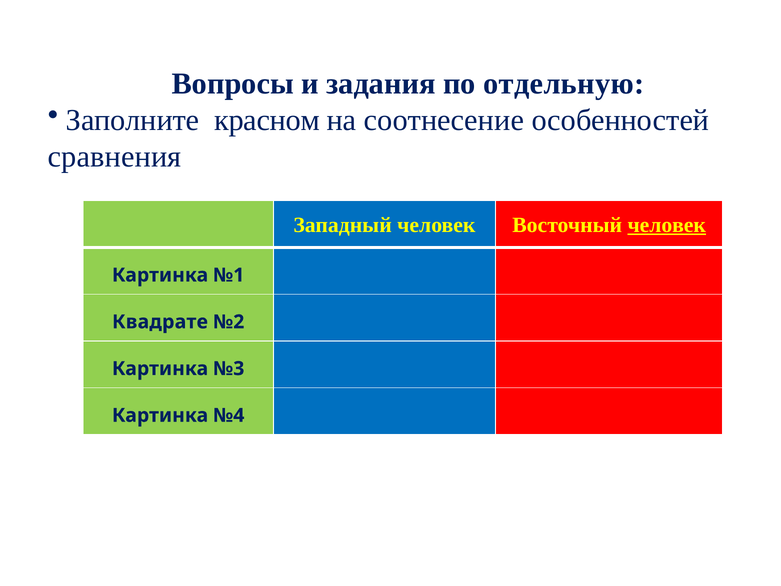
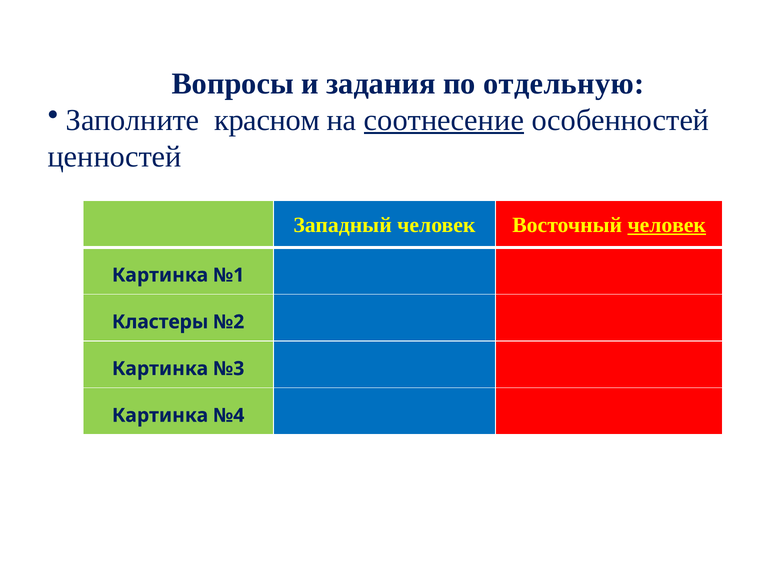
соотнесение underline: none -> present (444, 120)
сравнения: сравнения -> ценностей (115, 156)
Квадрате: Квадрате -> Кластеры (160, 322)
